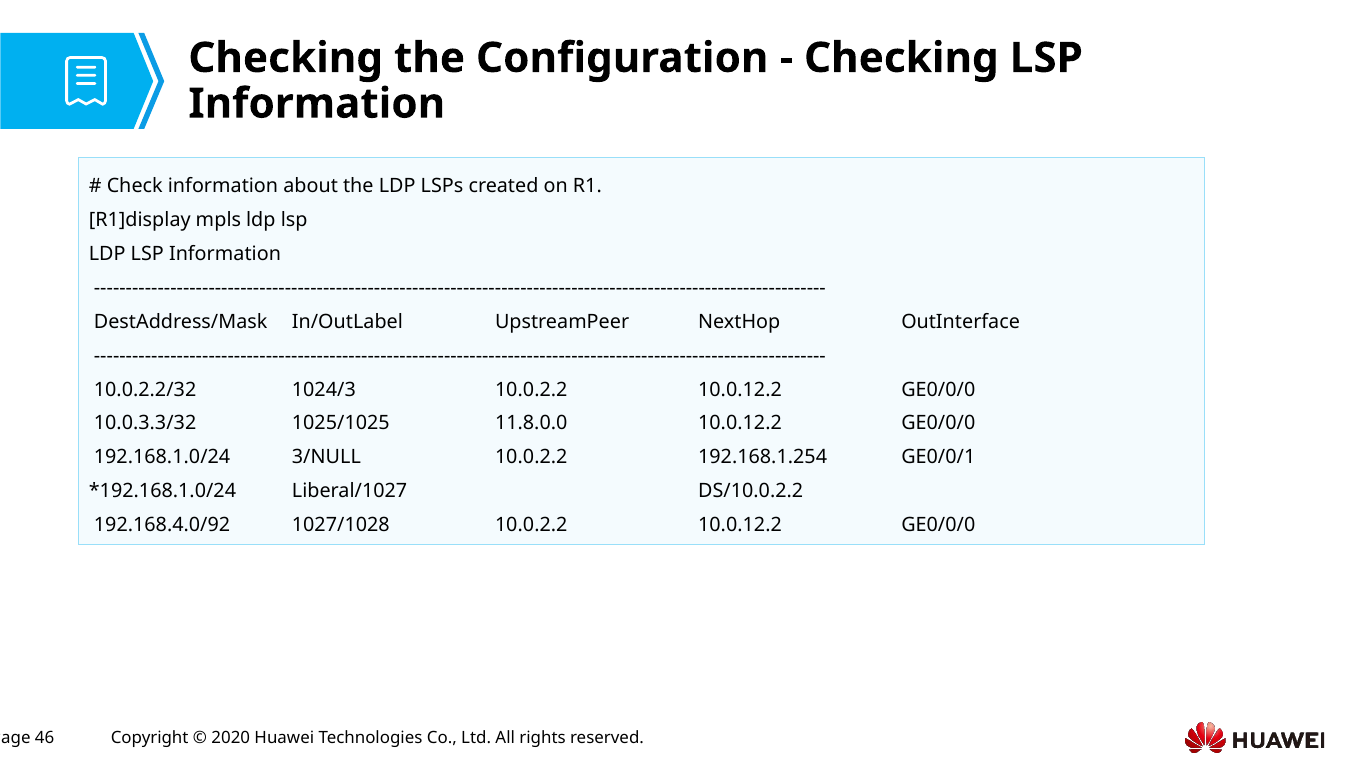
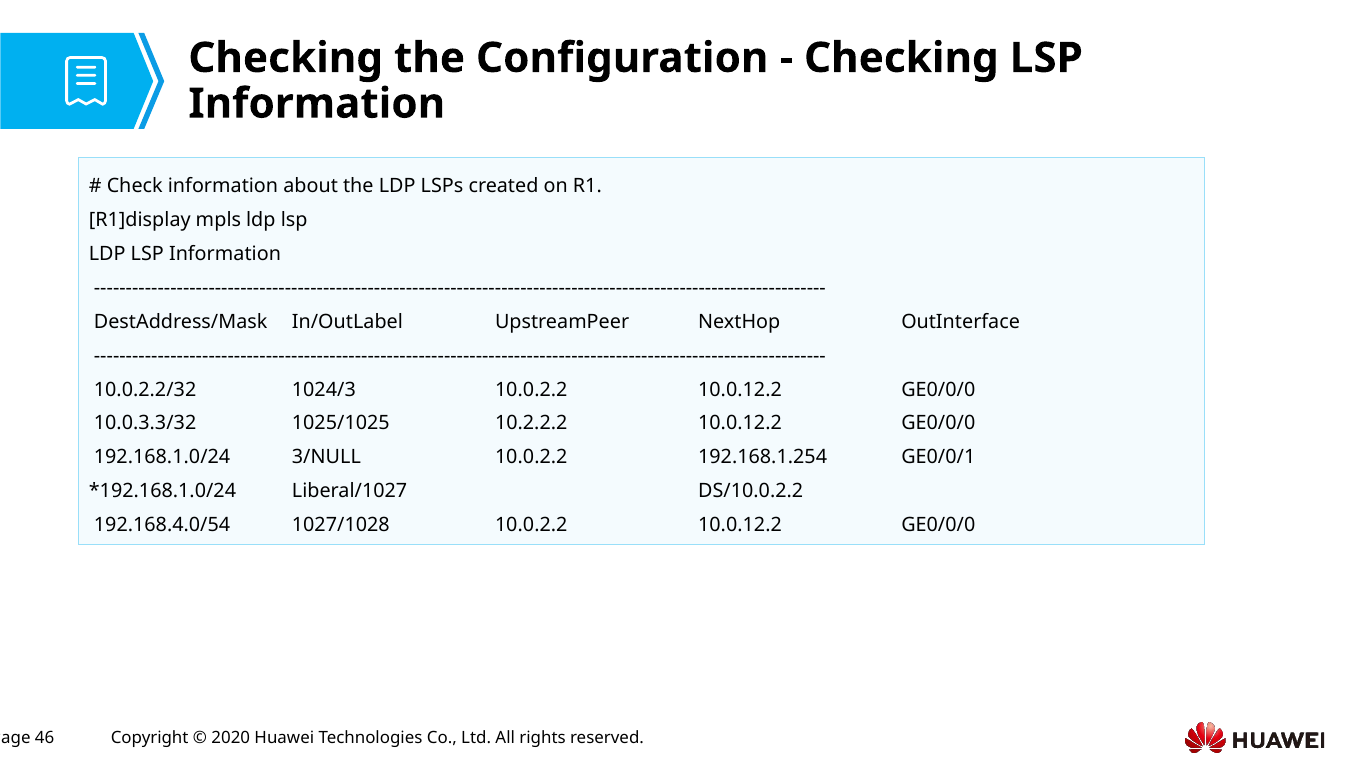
11.8.0.0: 11.8.0.0 -> 10.2.2.2 (531, 423)
192.168.4.0/92: 192.168.4.0/92 -> 192.168.4.0/54 (162, 525)
